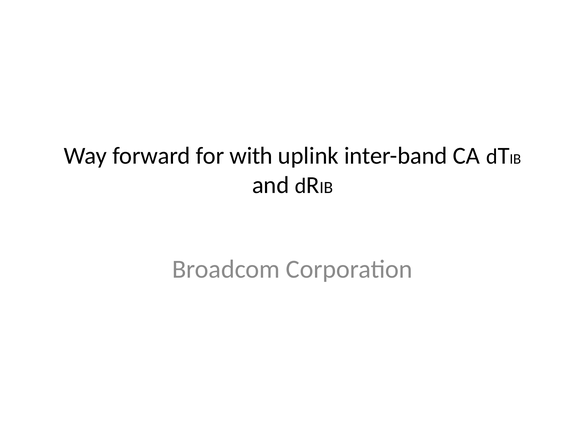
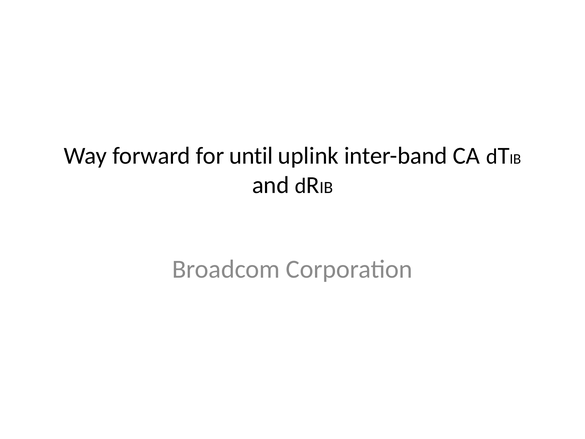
with: with -> until (251, 156)
